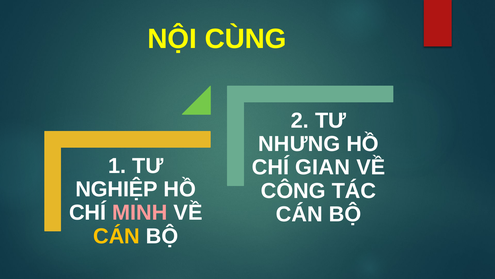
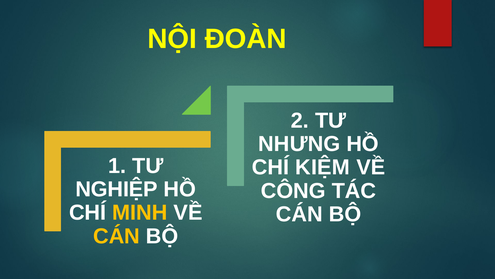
CÙNG: CÙNG -> ĐOÀN (246, 39)
GIAN: GIAN -> KIỆM (323, 167)
MINH colour: pink -> yellow (140, 212)
